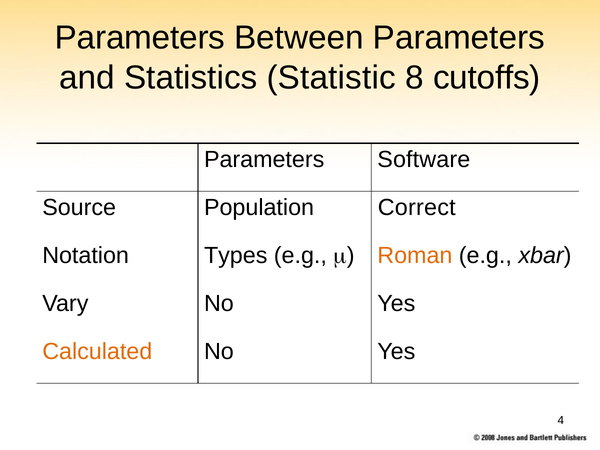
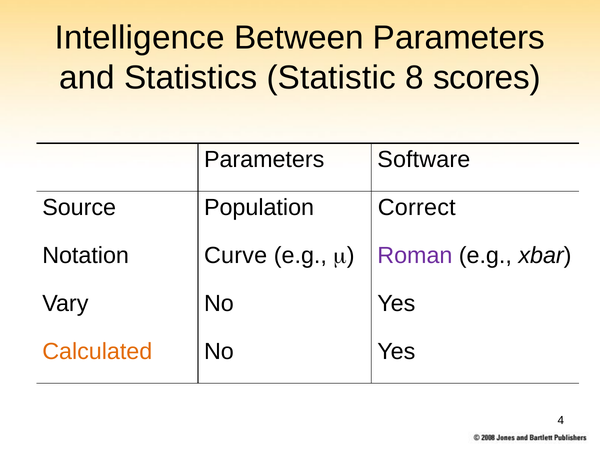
Parameters: Parameters -> Intelligence (140, 38)
cutoffs: cutoffs -> scores (487, 78)
Types: Types -> Curve (236, 256)
Roman colour: orange -> purple (415, 256)
